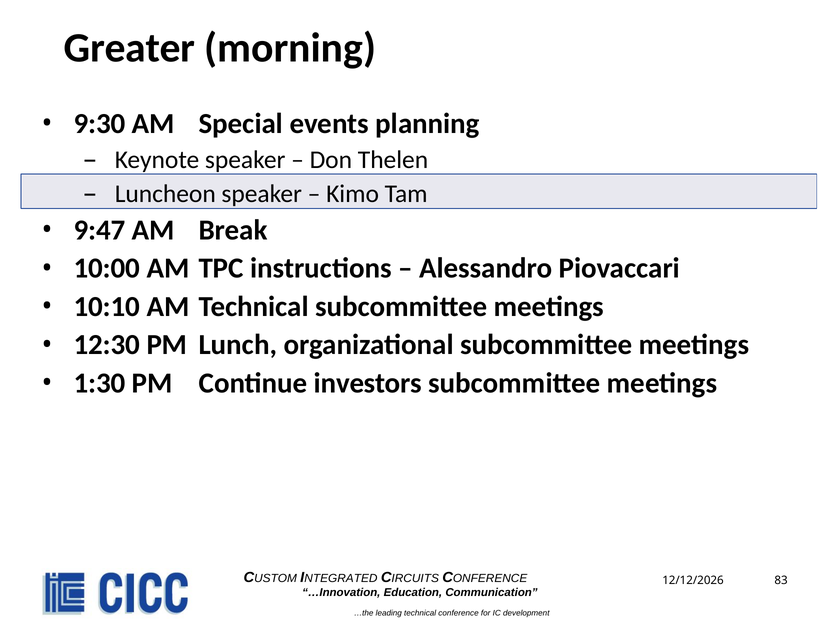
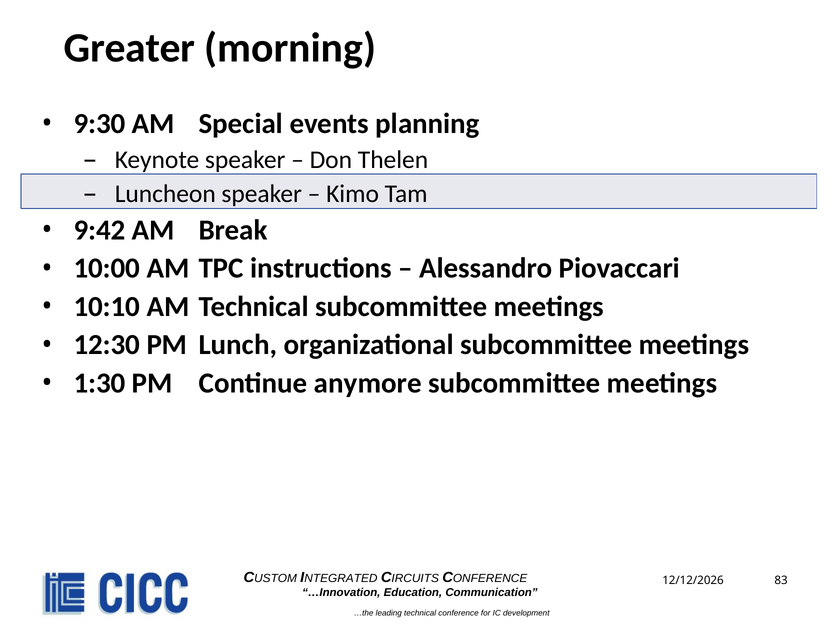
9:47: 9:47 -> 9:42 (99, 230)
investors: investors -> anymore (368, 383)
